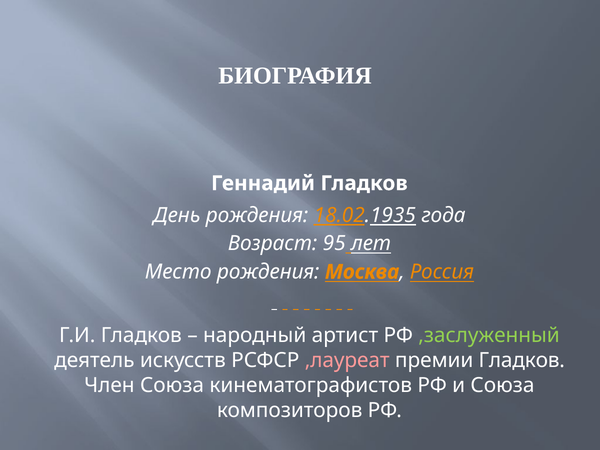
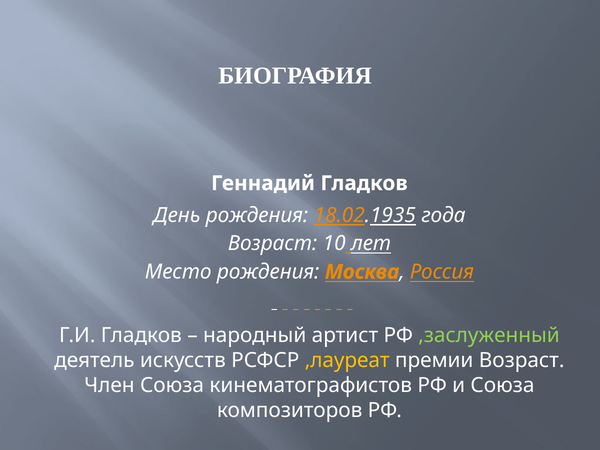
95: 95 -> 10 (334, 244)
,лауреат colour: pink -> yellow (347, 360)
премии Гладков: Гладков -> Возраст (522, 360)
